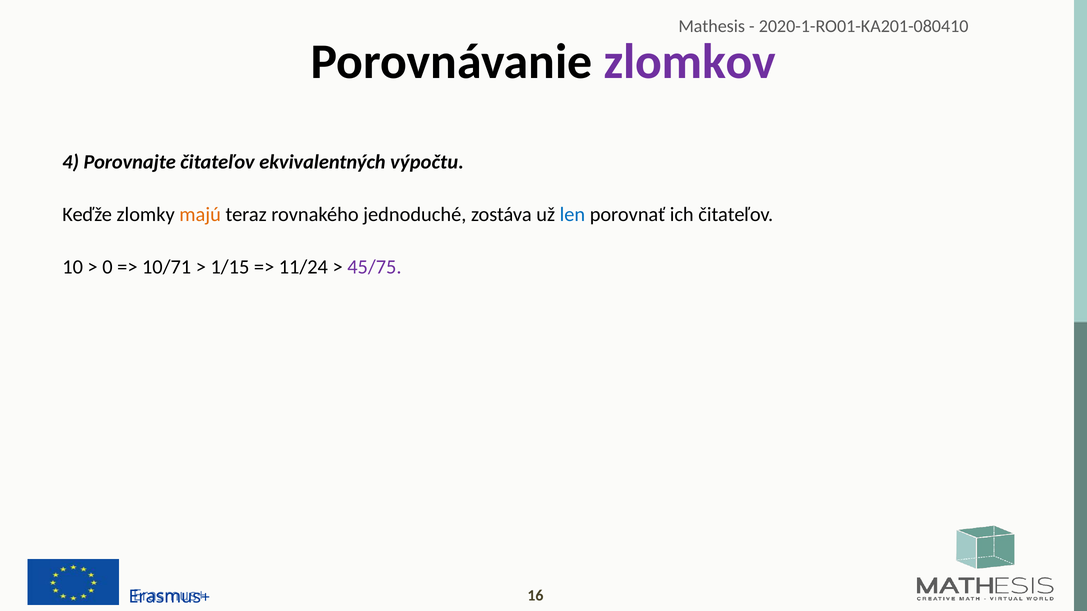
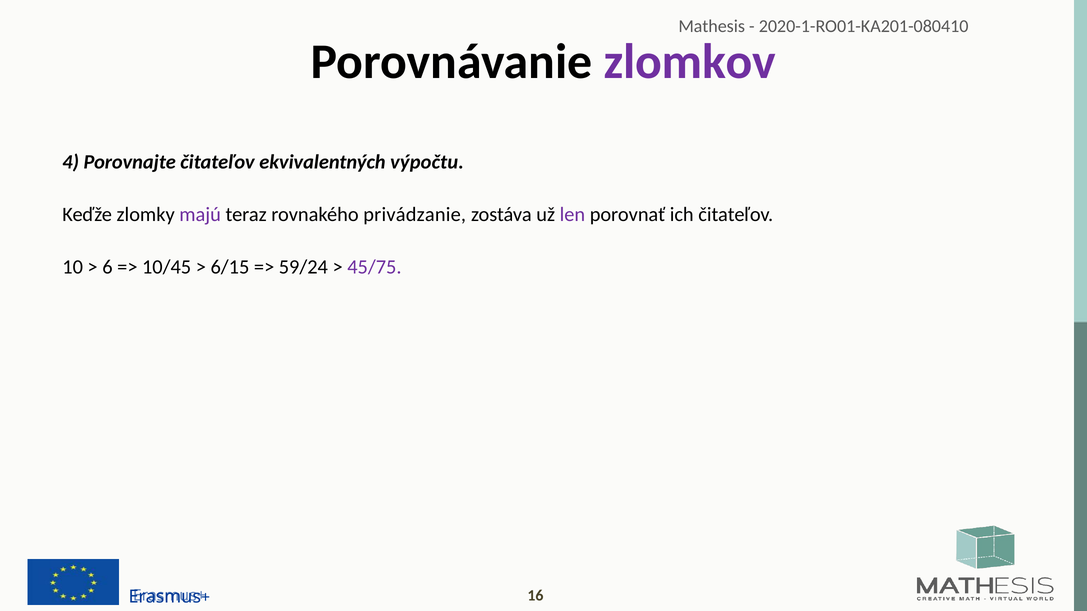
majú colour: orange -> purple (200, 215)
jednoduché: jednoduché -> privádzanie (415, 215)
len colour: blue -> purple (572, 215)
0: 0 -> 6 (107, 267)
10/71: 10/71 -> 10/45 (167, 267)
1/15: 1/15 -> 6/15 (230, 267)
11/24: 11/24 -> 59/24 (303, 267)
